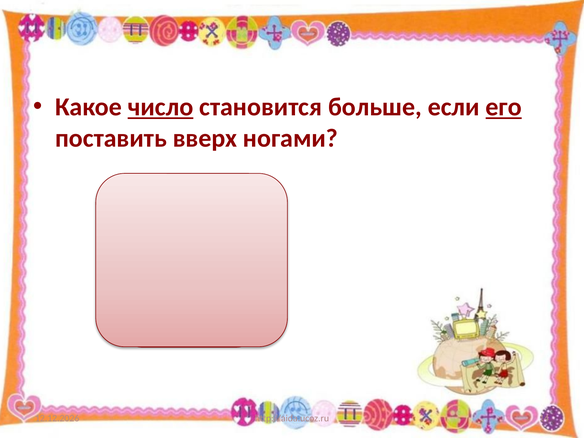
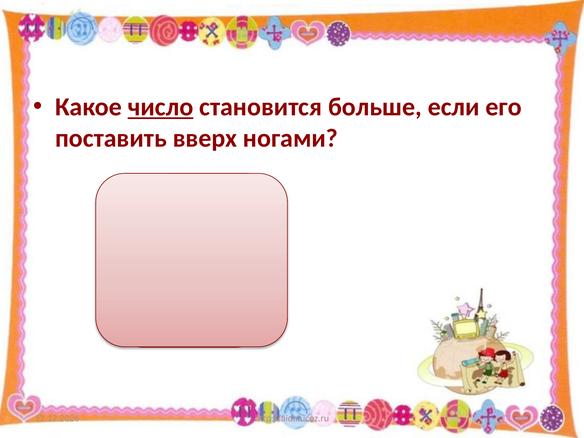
его underline: present -> none (504, 107)
